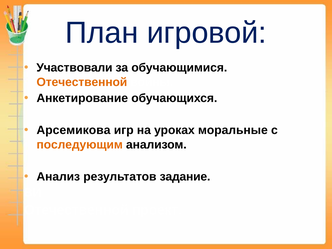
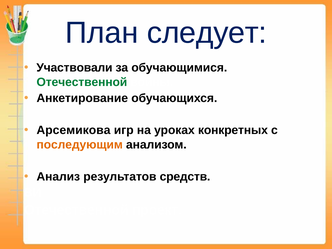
игровой: игровой -> следует (207, 33)
Отечественной colour: orange -> green (82, 82)
моральные: моральные -> конкретных (233, 130)
задание: задание -> средств (185, 177)
